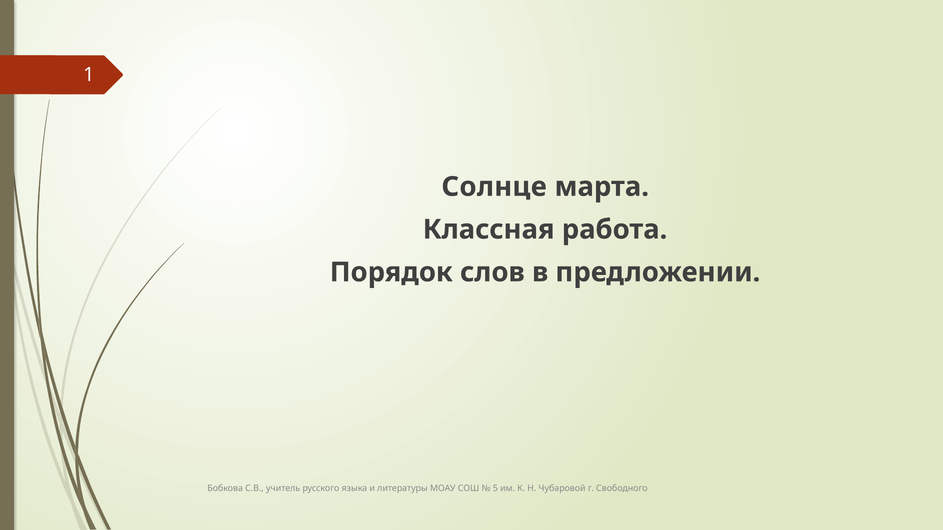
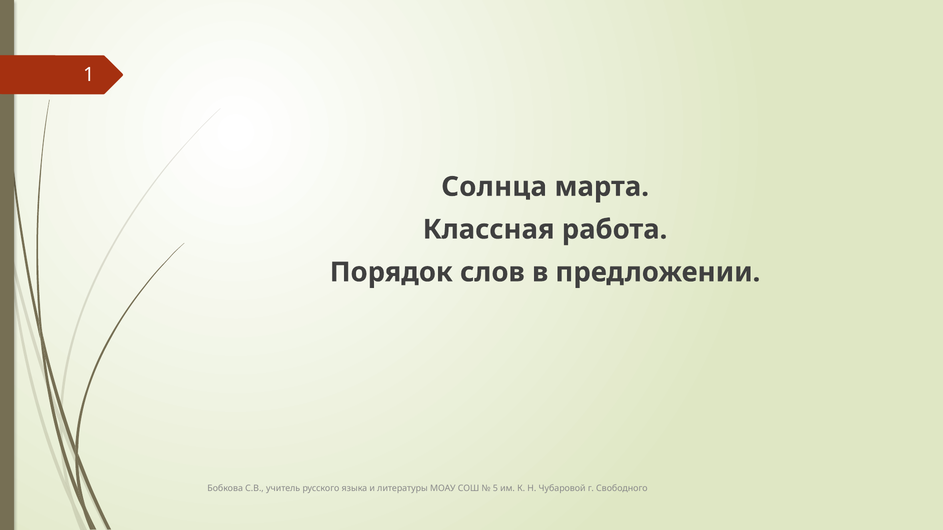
Солнце: Солнце -> Солнца (494, 187)
